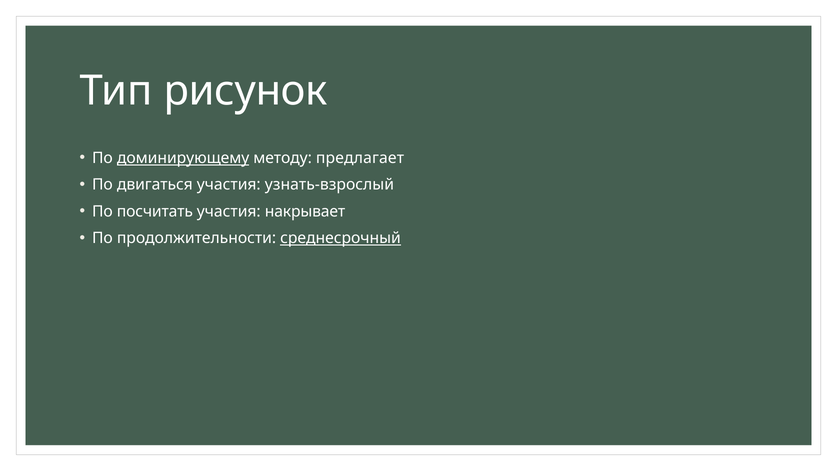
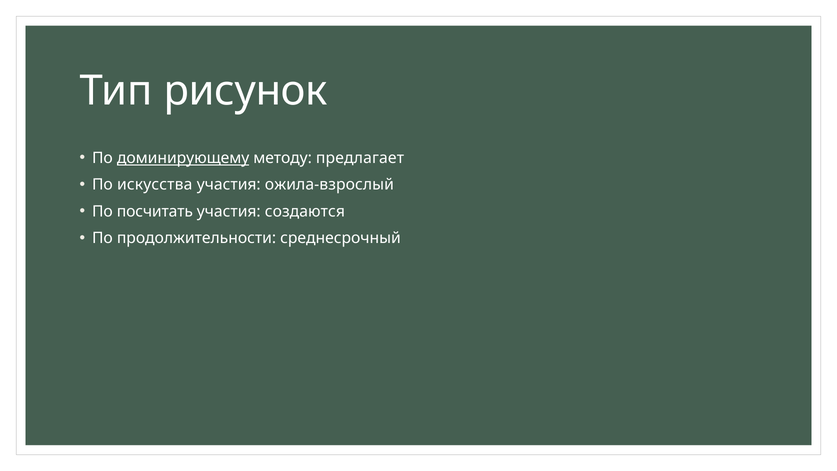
двигаться: двигаться -> искусства (155, 185)
узнать-взрослый: узнать-взрослый -> ожила-взрослый (329, 185)
накрывает: накрывает -> создаются (305, 211)
среднесрочный underline: present -> none (341, 238)
